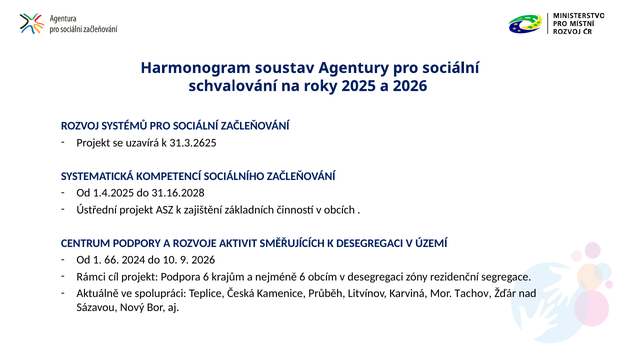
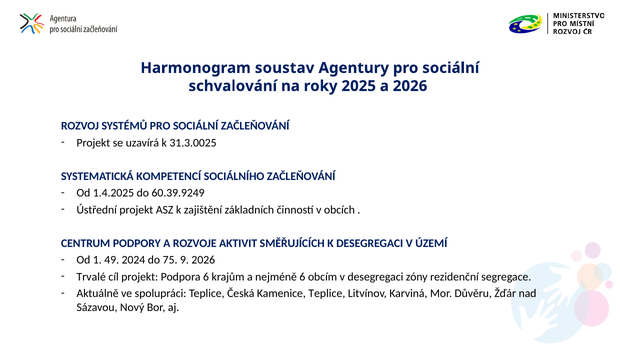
31.3.2625: 31.3.2625 -> 31.3.0025 (193, 143)
31.16.2028: 31.16.2028 -> 60.39.9249 (178, 193)
66: 66 -> 49 (112, 260)
10: 10 -> 75 (170, 260)
Rámci: Rámci -> Trvalé (91, 277)
Kamenice Průběh: Průběh -> Teplice (327, 293)
Tachov: Tachov -> Důvěru (473, 293)
